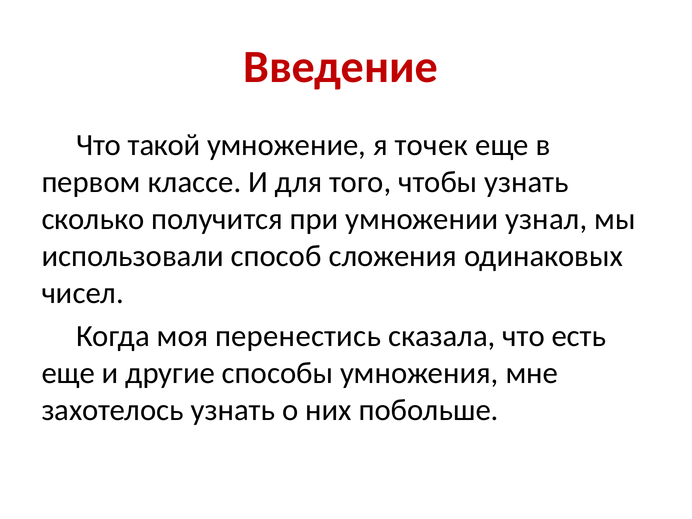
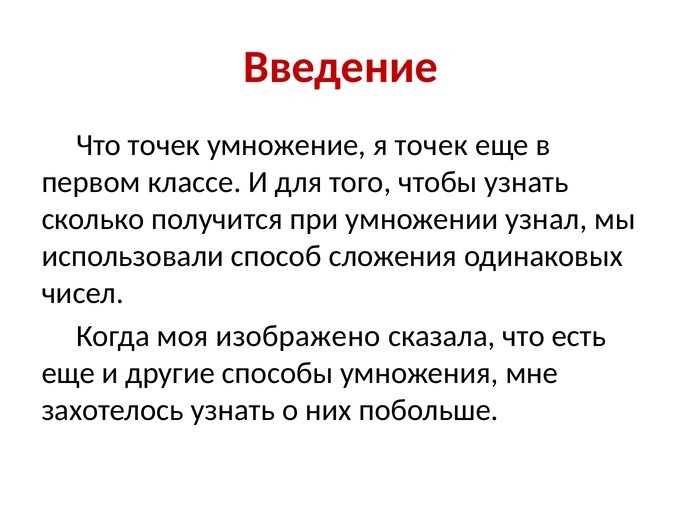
Что такой: такой -> точек (164, 145)
перенестись: перенестись -> изображено (298, 336)
